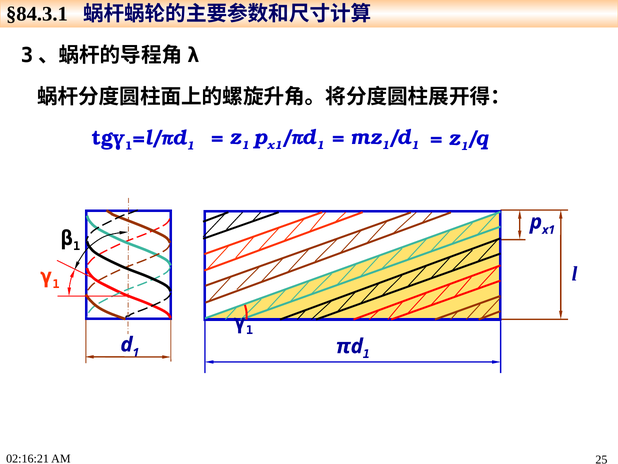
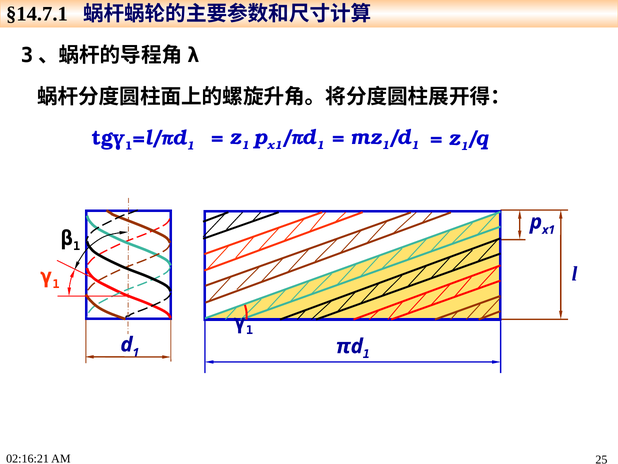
§84.3.1: §84.3.1 -> §14.7.1 (37, 14)
